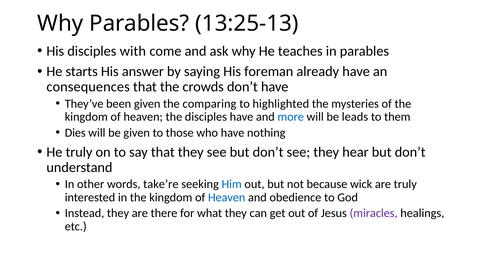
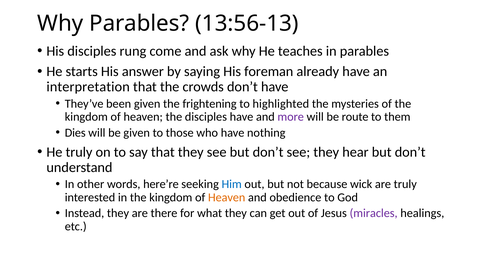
13:25-13: 13:25-13 -> 13:56-13 (247, 24)
with: with -> rung (133, 51)
consequences: consequences -> interpretation (88, 87)
comparing: comparing -> frightening (210, 104)
more colour: blue -> purple (291, 117)
leads: leads -> route (355, 117)
take’re: take’re -> here’re (161, 184)
Heaven colour: blue -> orange (227, 197)
